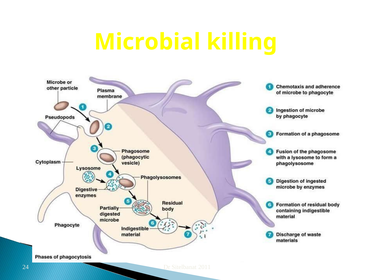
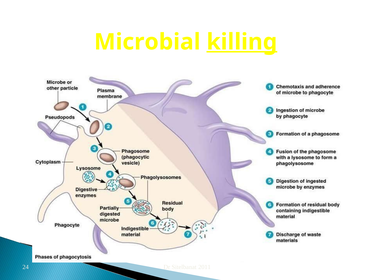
killing underline: none -> present (242, 42)
